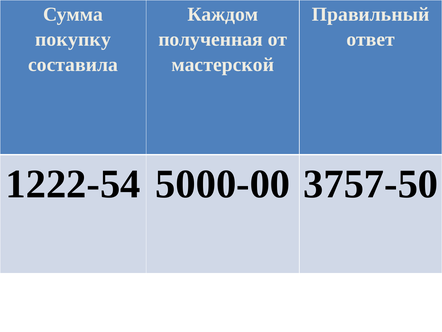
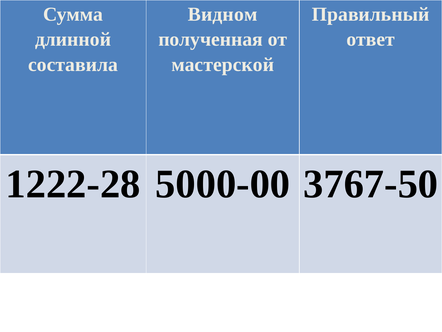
Каждом: Каждом -> Видном (223, 14)
покупку: покупку -> длинной (73, 39)
1222-54: 1222-54 -> 1222-28 (73, 184)
3757-50: 3757-50 -> 3767-50 (371, 184)
